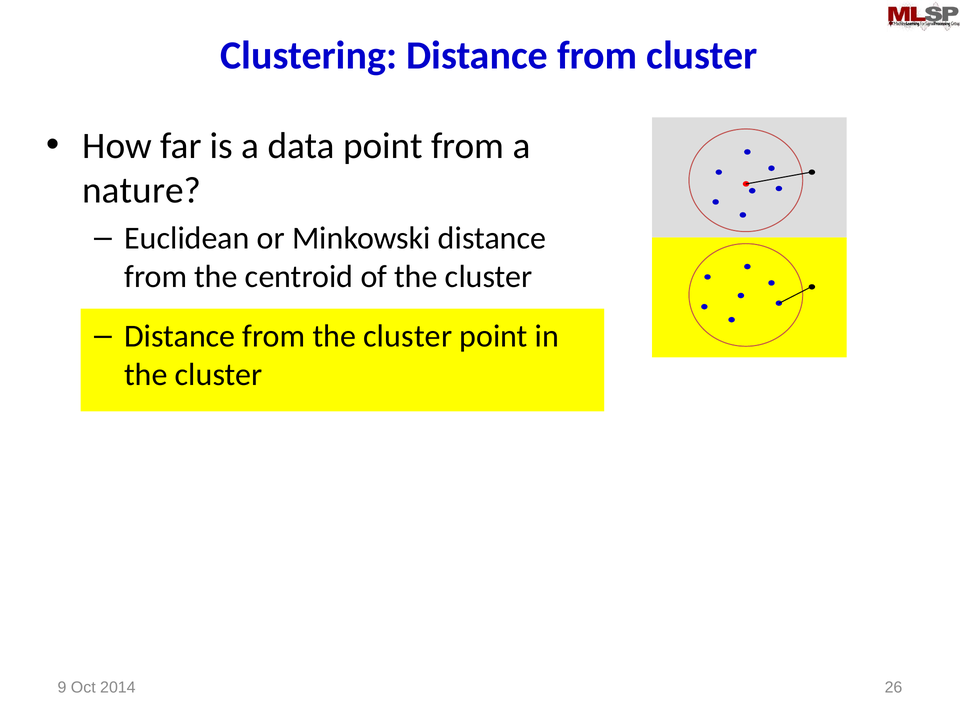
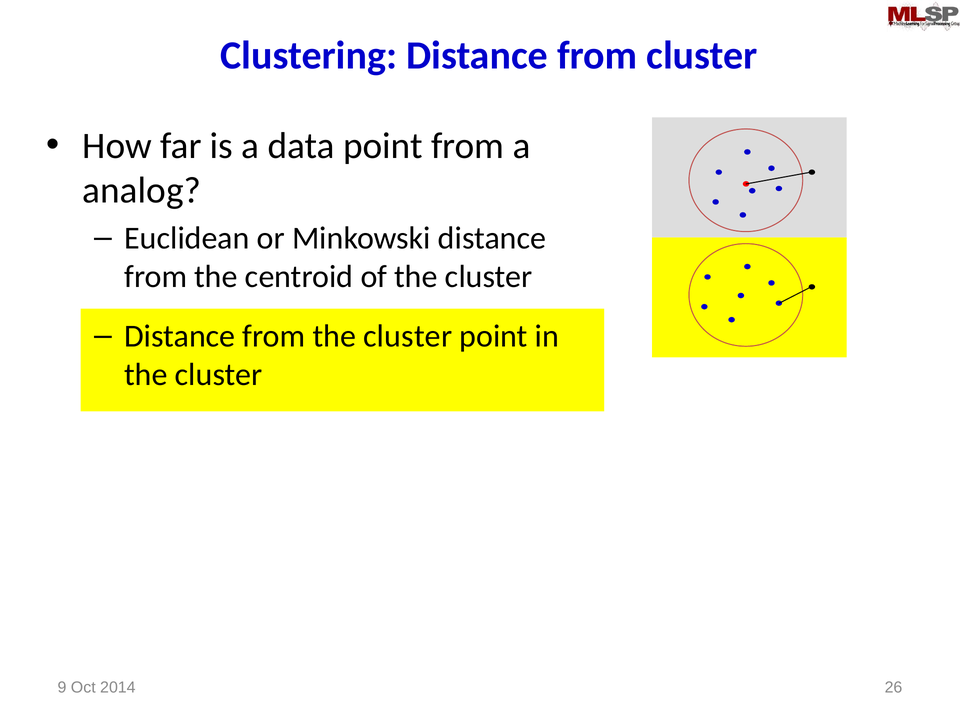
nature: nature -> analog (142, 191)
